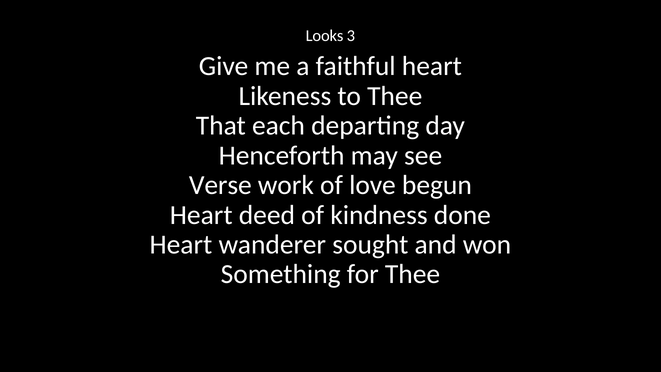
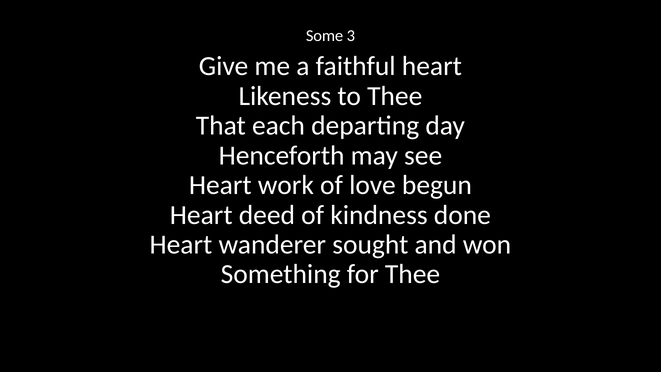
Looks: Looks -> Some (325, 36)
Verse: Verse -> Heart (220, 185)
